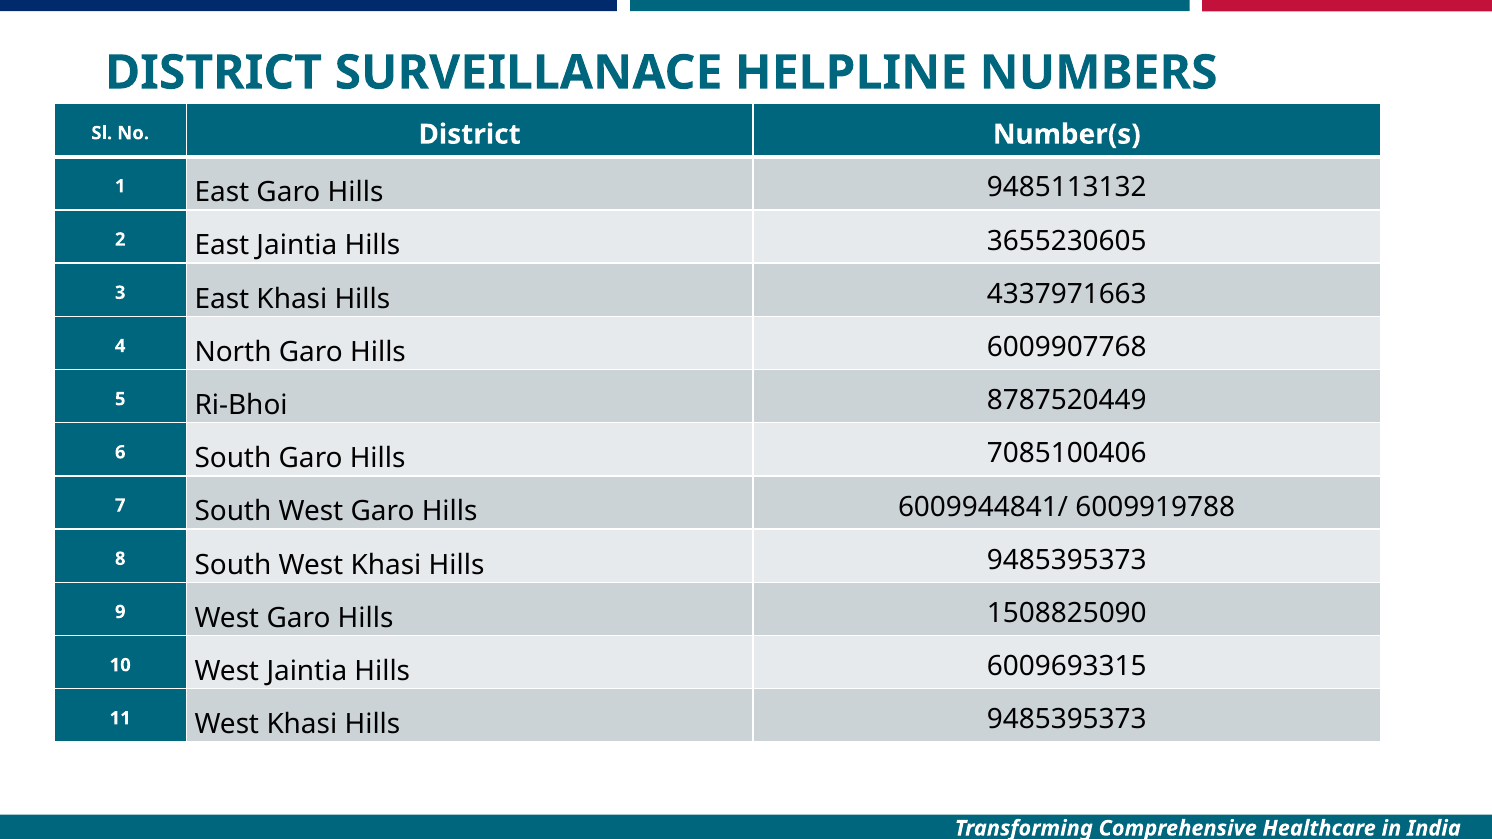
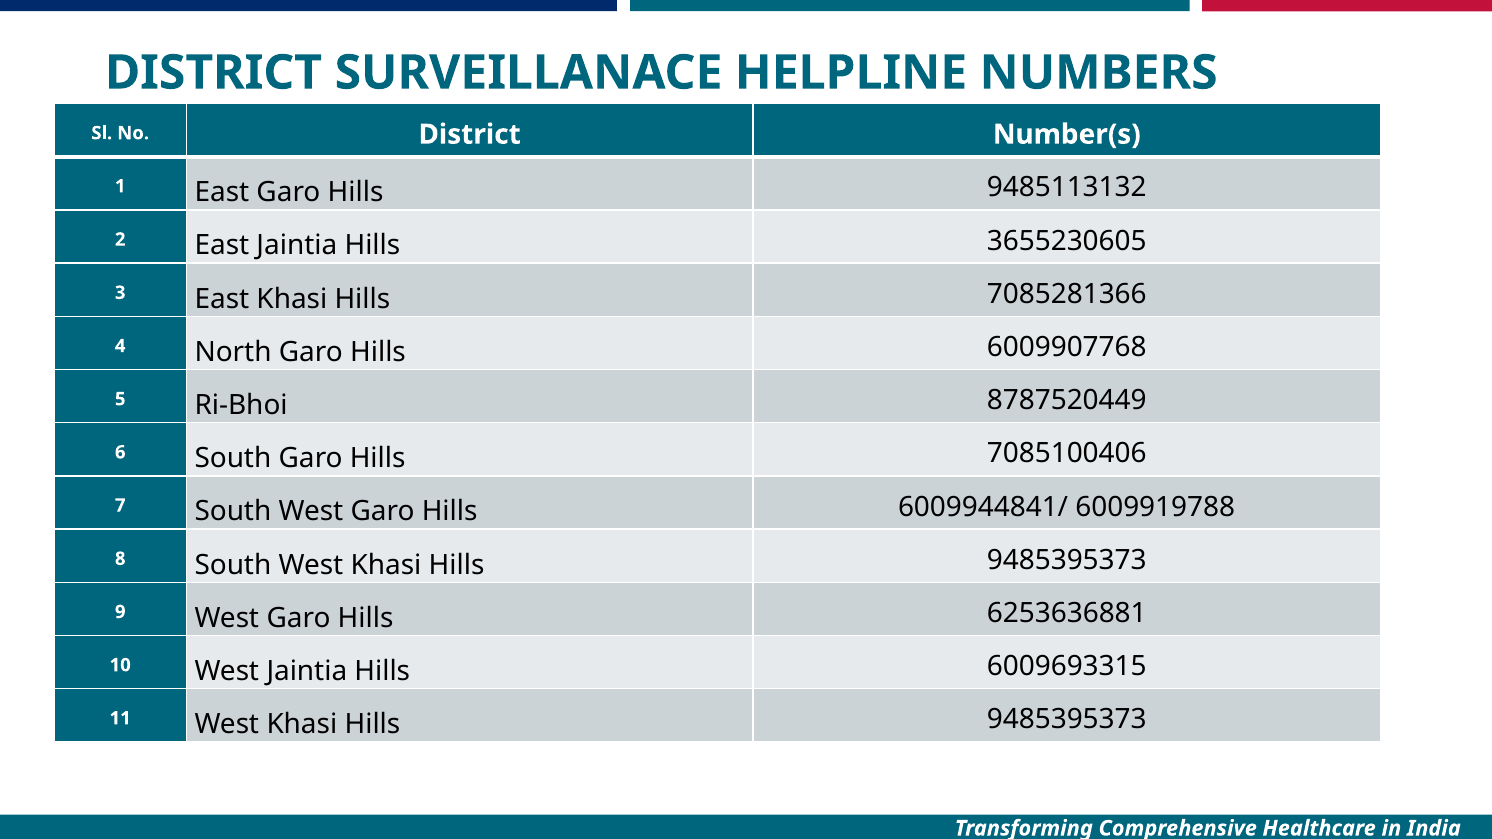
4337971663: 4337971663 -> 7085281366 (1067, 294)
1508825090: 1508825090 -> 6253636881 (1067, 613)
